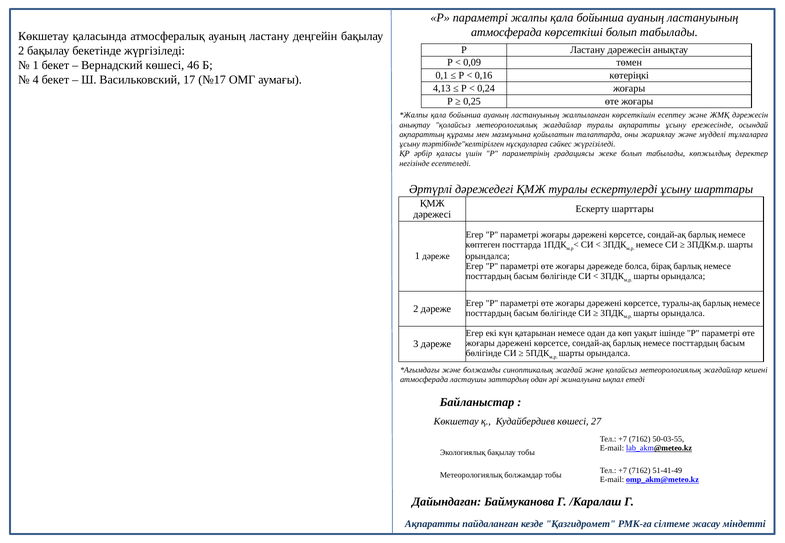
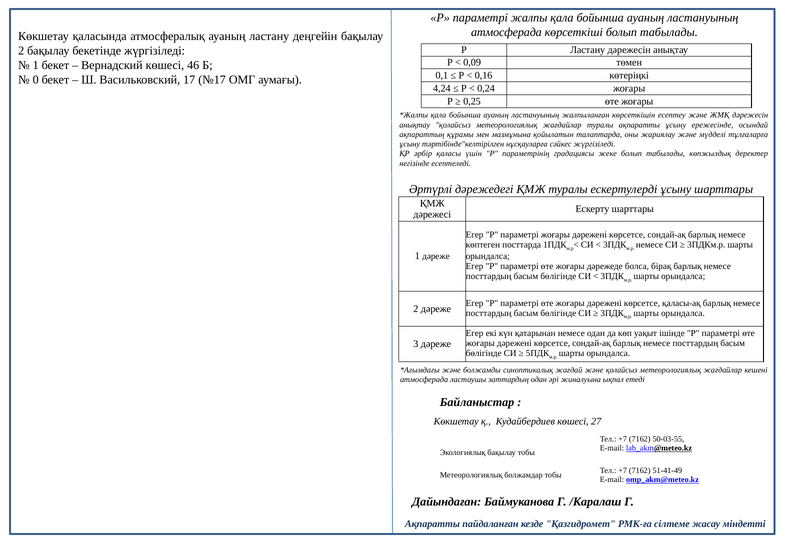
4: 4 -> 0 (36, 80)
4,13: 4,13 -> 4,24 (442, 88)
туралы-ақ: туралы-ақ -> қаласы-ақ (681, 303)
